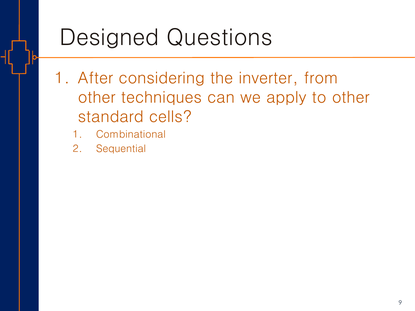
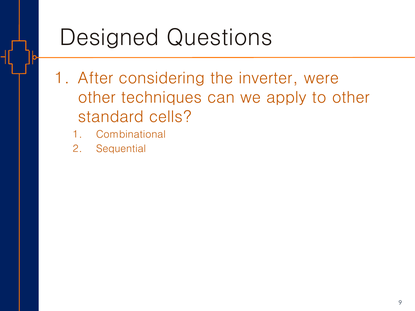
from: from -> were (321, 78)
